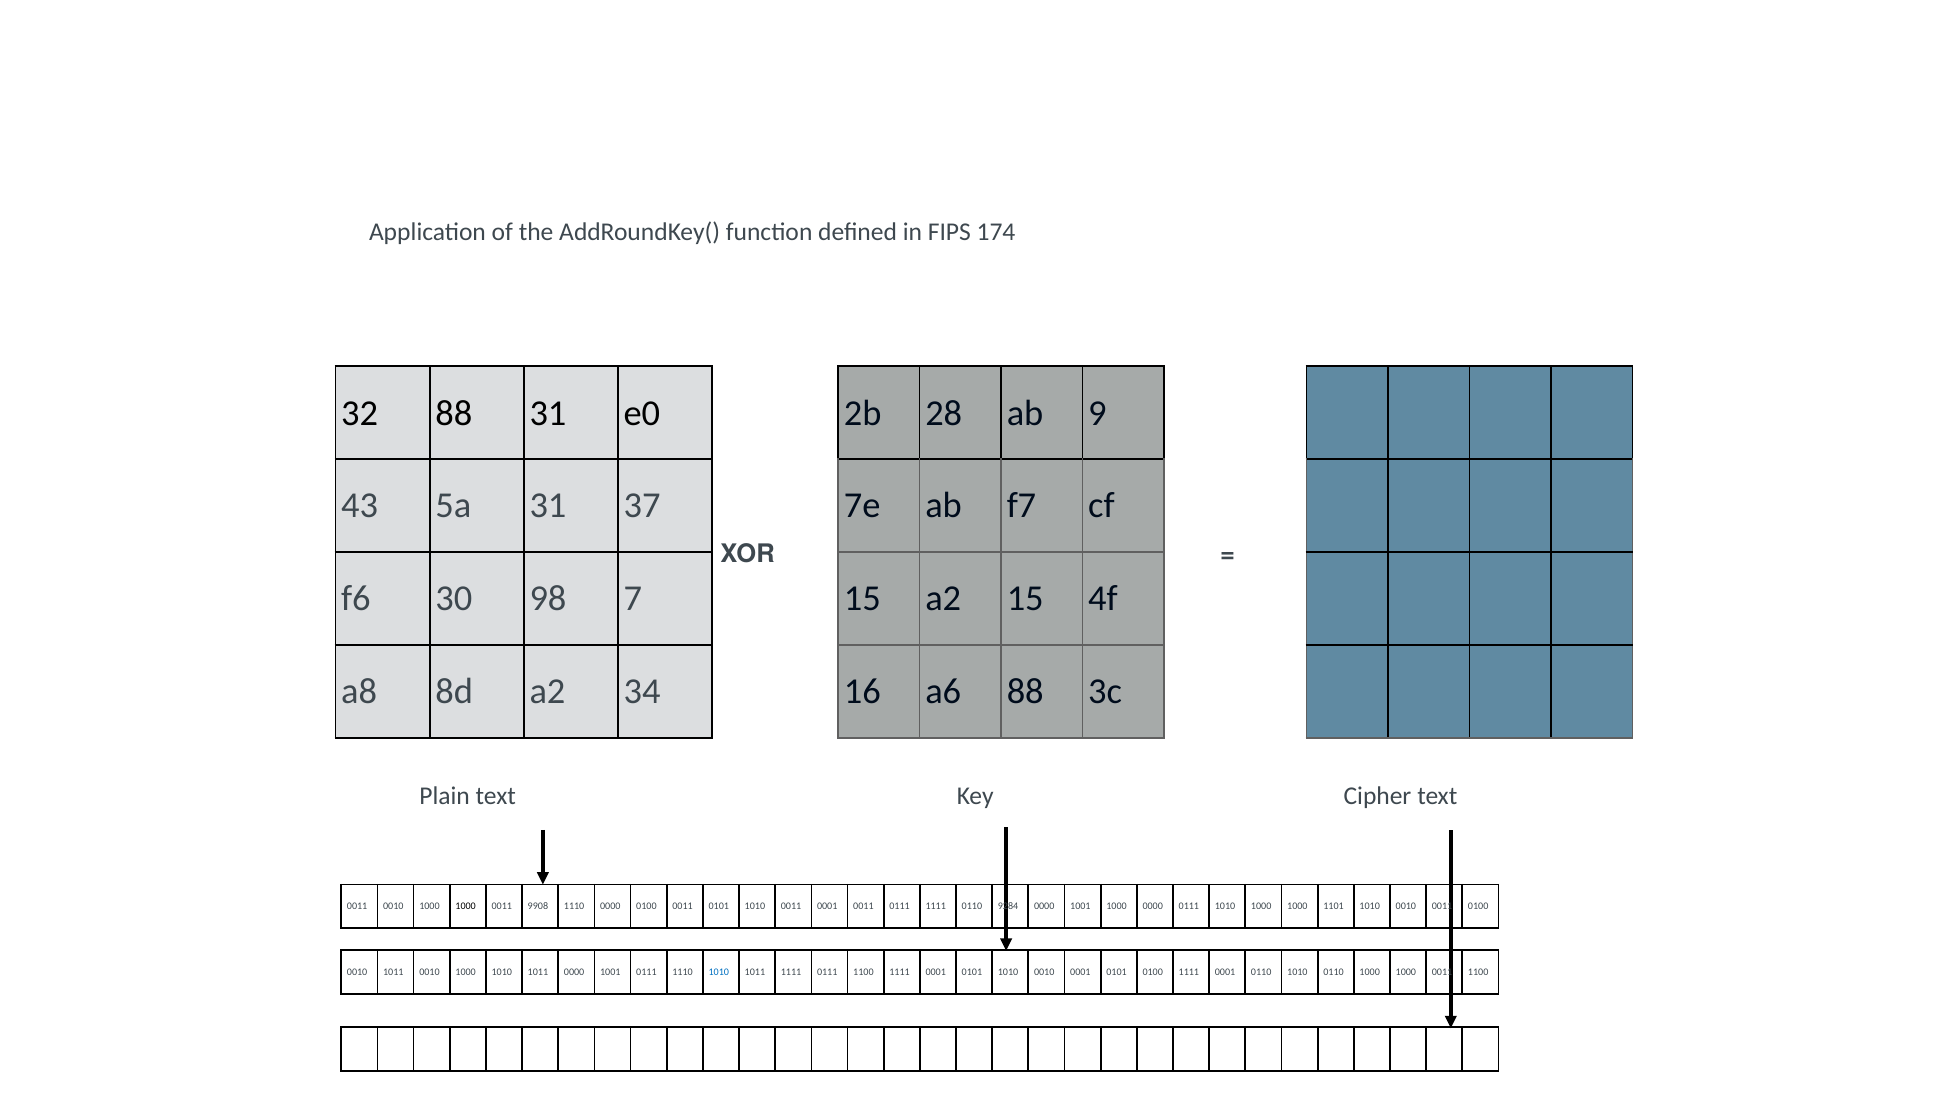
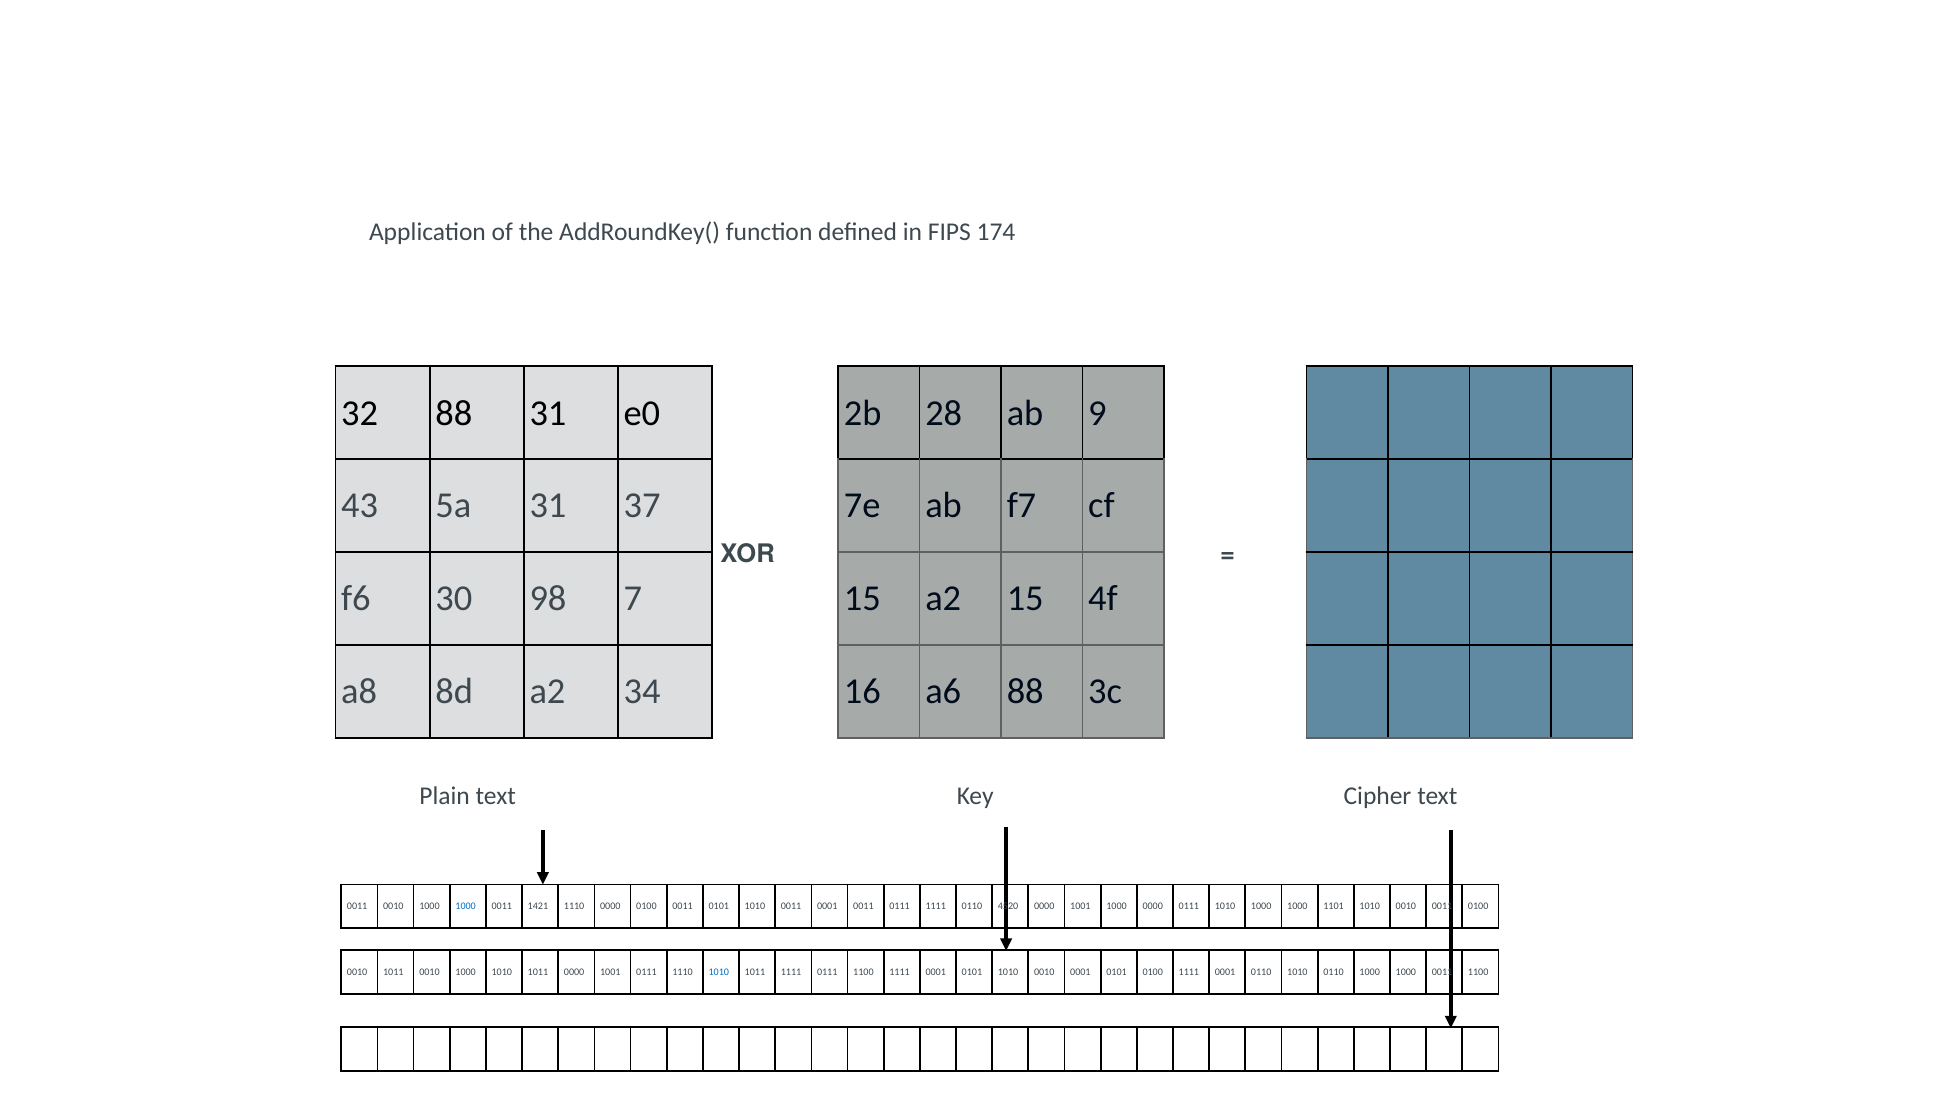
1000 colour: black -> blue (466, 906)
9908: 9908 -> 1421 (538, 906)
9284: 9284 -> 4520 (1008, 906)
